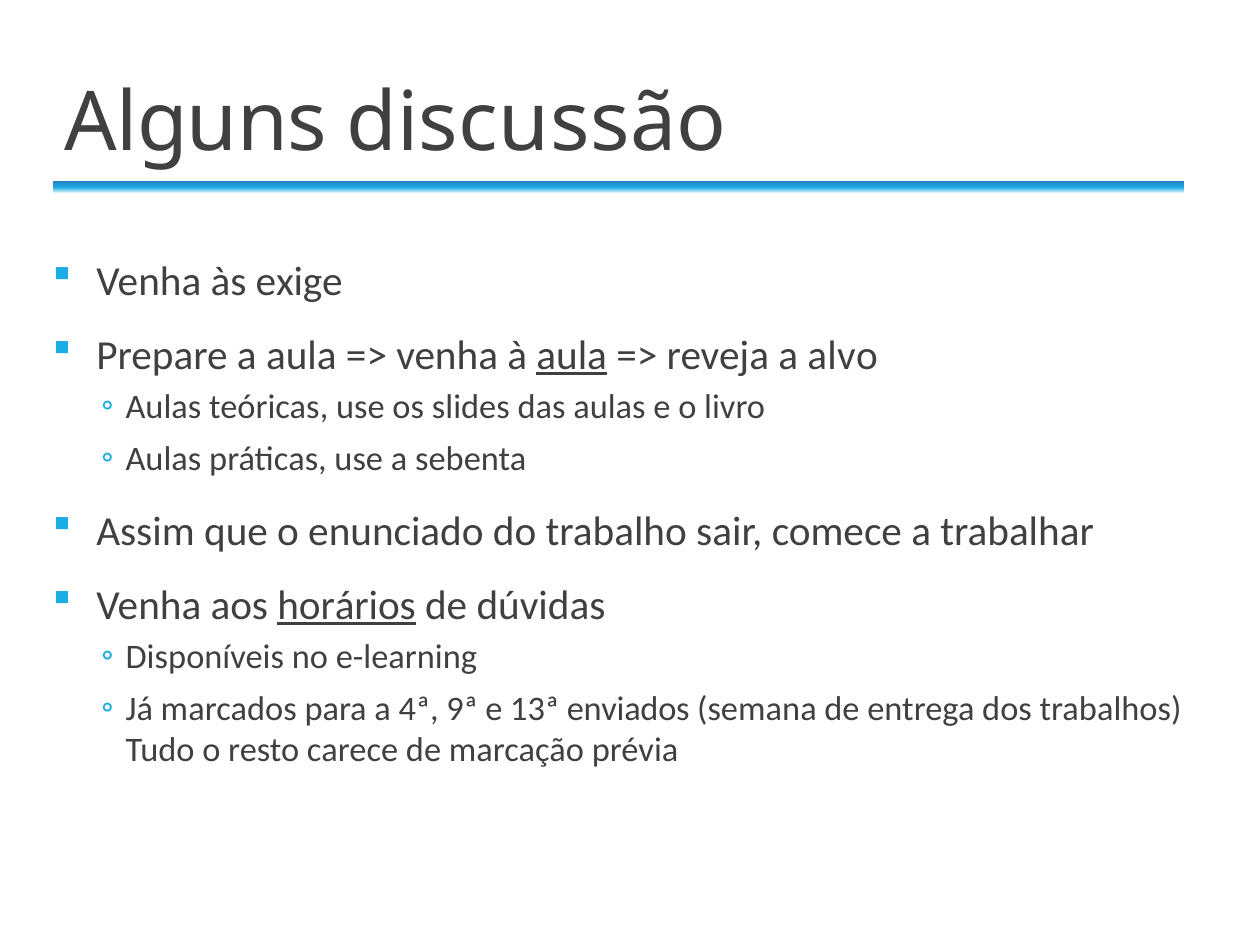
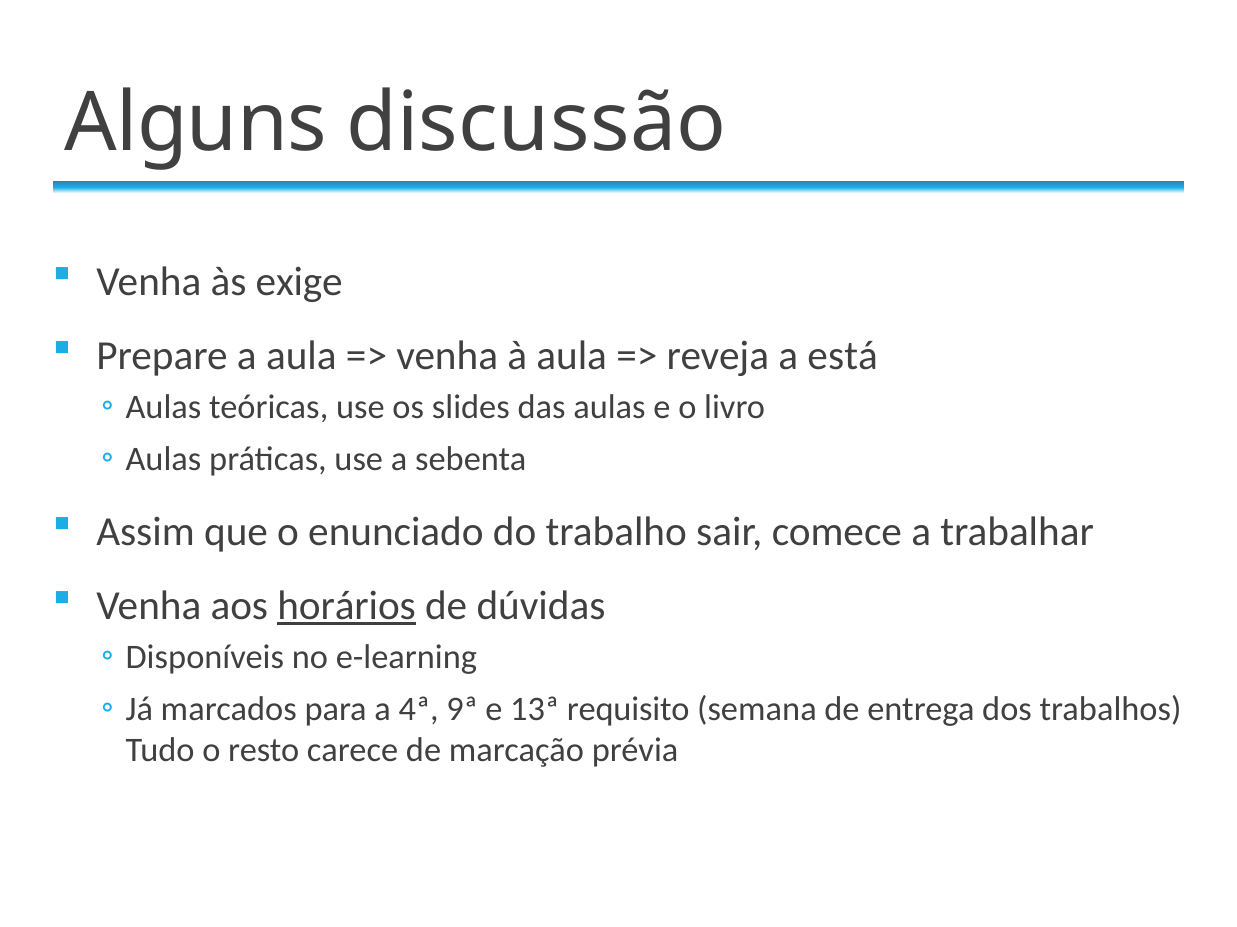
aula underline: present -> none (572, 356)
alvo: alvo -> está (843, 356)
enviados: enviados -> requisito (628, 709)
